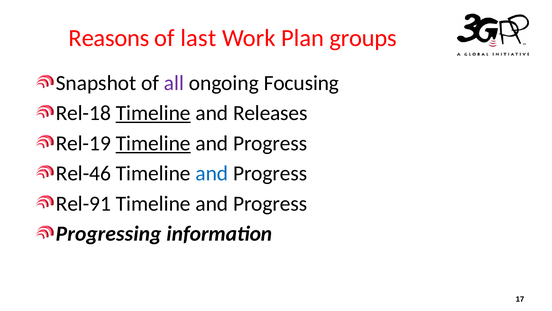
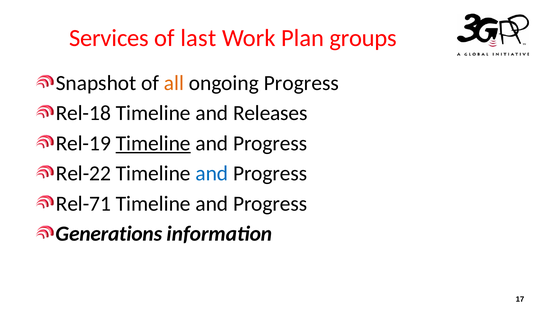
Reasons: Reasons -> Services (109, 38)
all colour: purple -> orange (174, 83)
ongoing Focusing: Focusing -> Progress (301, 83)
Timeline underline: present -> none (153, 113)
Rel-46: Rel-46 -> Rel-22 (83, 173)
Rel-91: Rel-91 -> Rel-71 (83, 203)
Progressing: Progressing -> Generations (109, 233)
